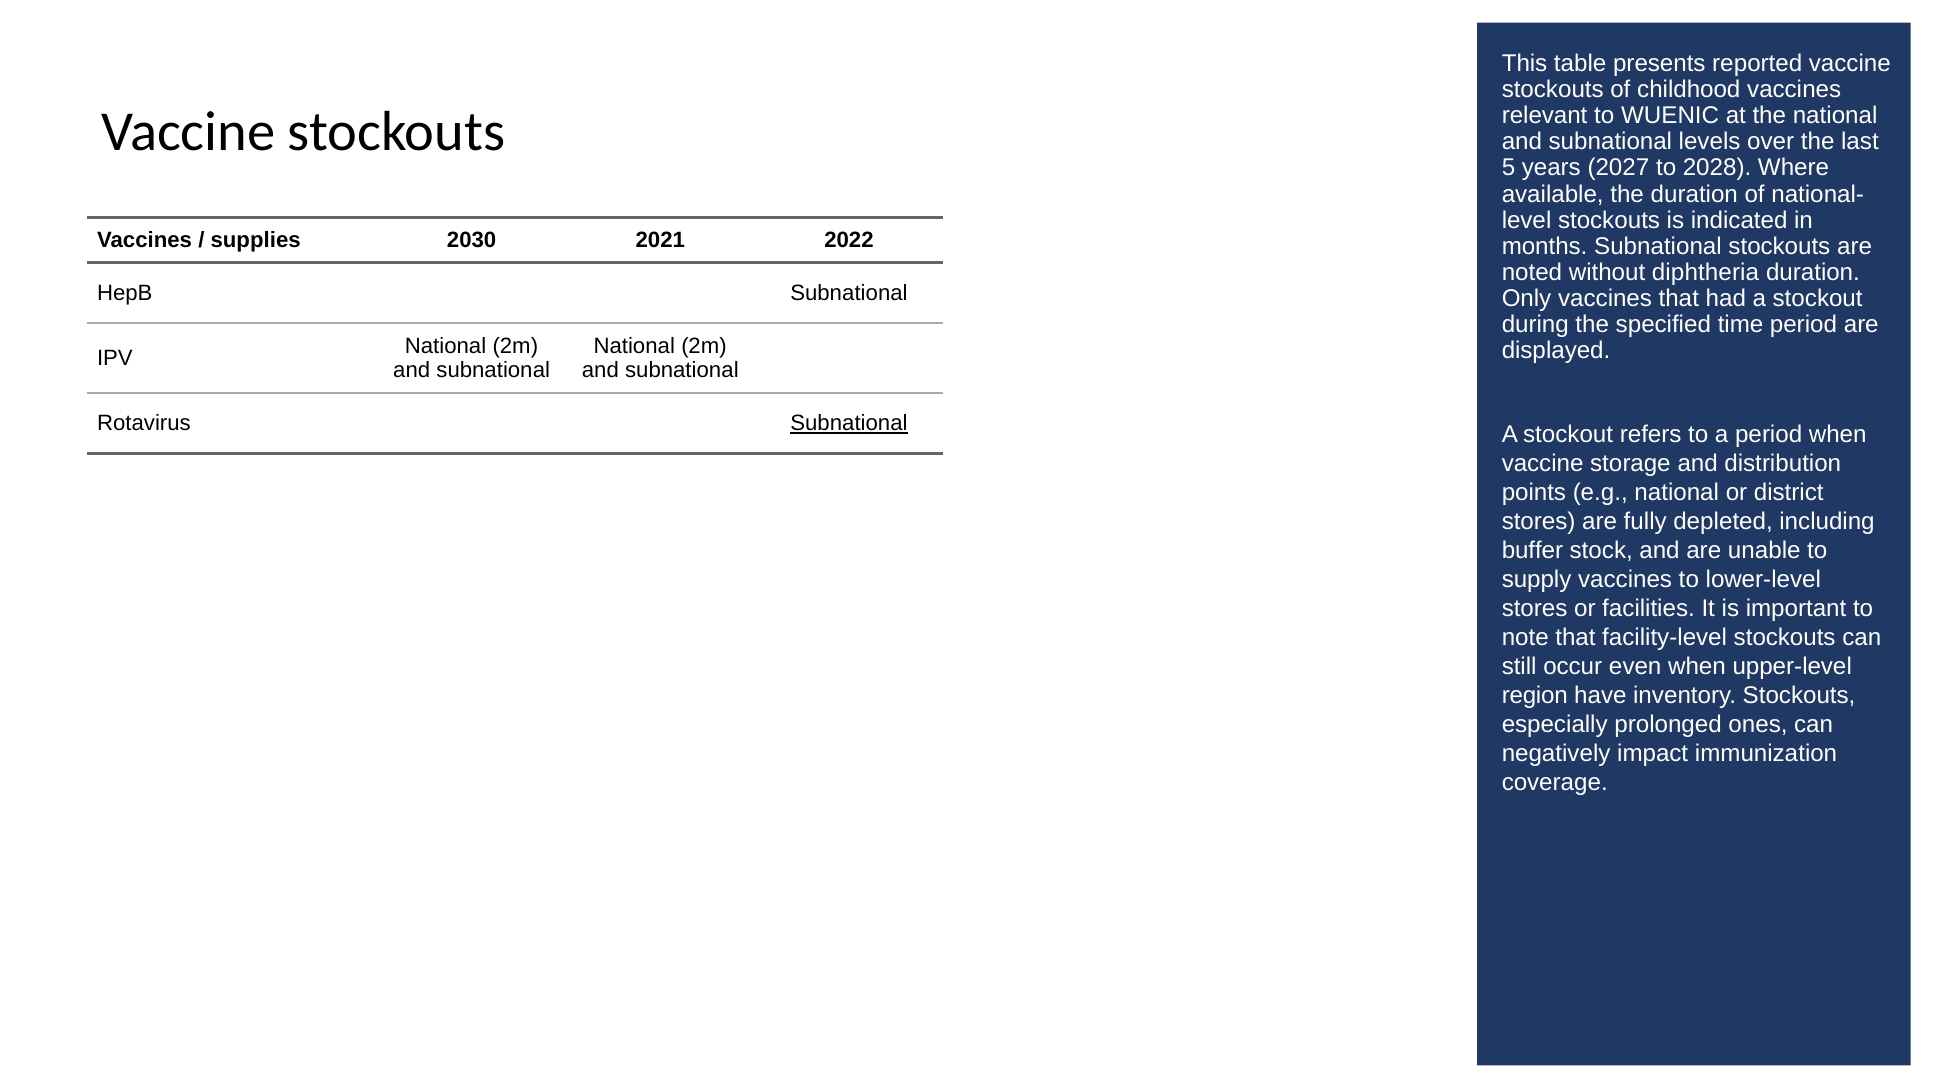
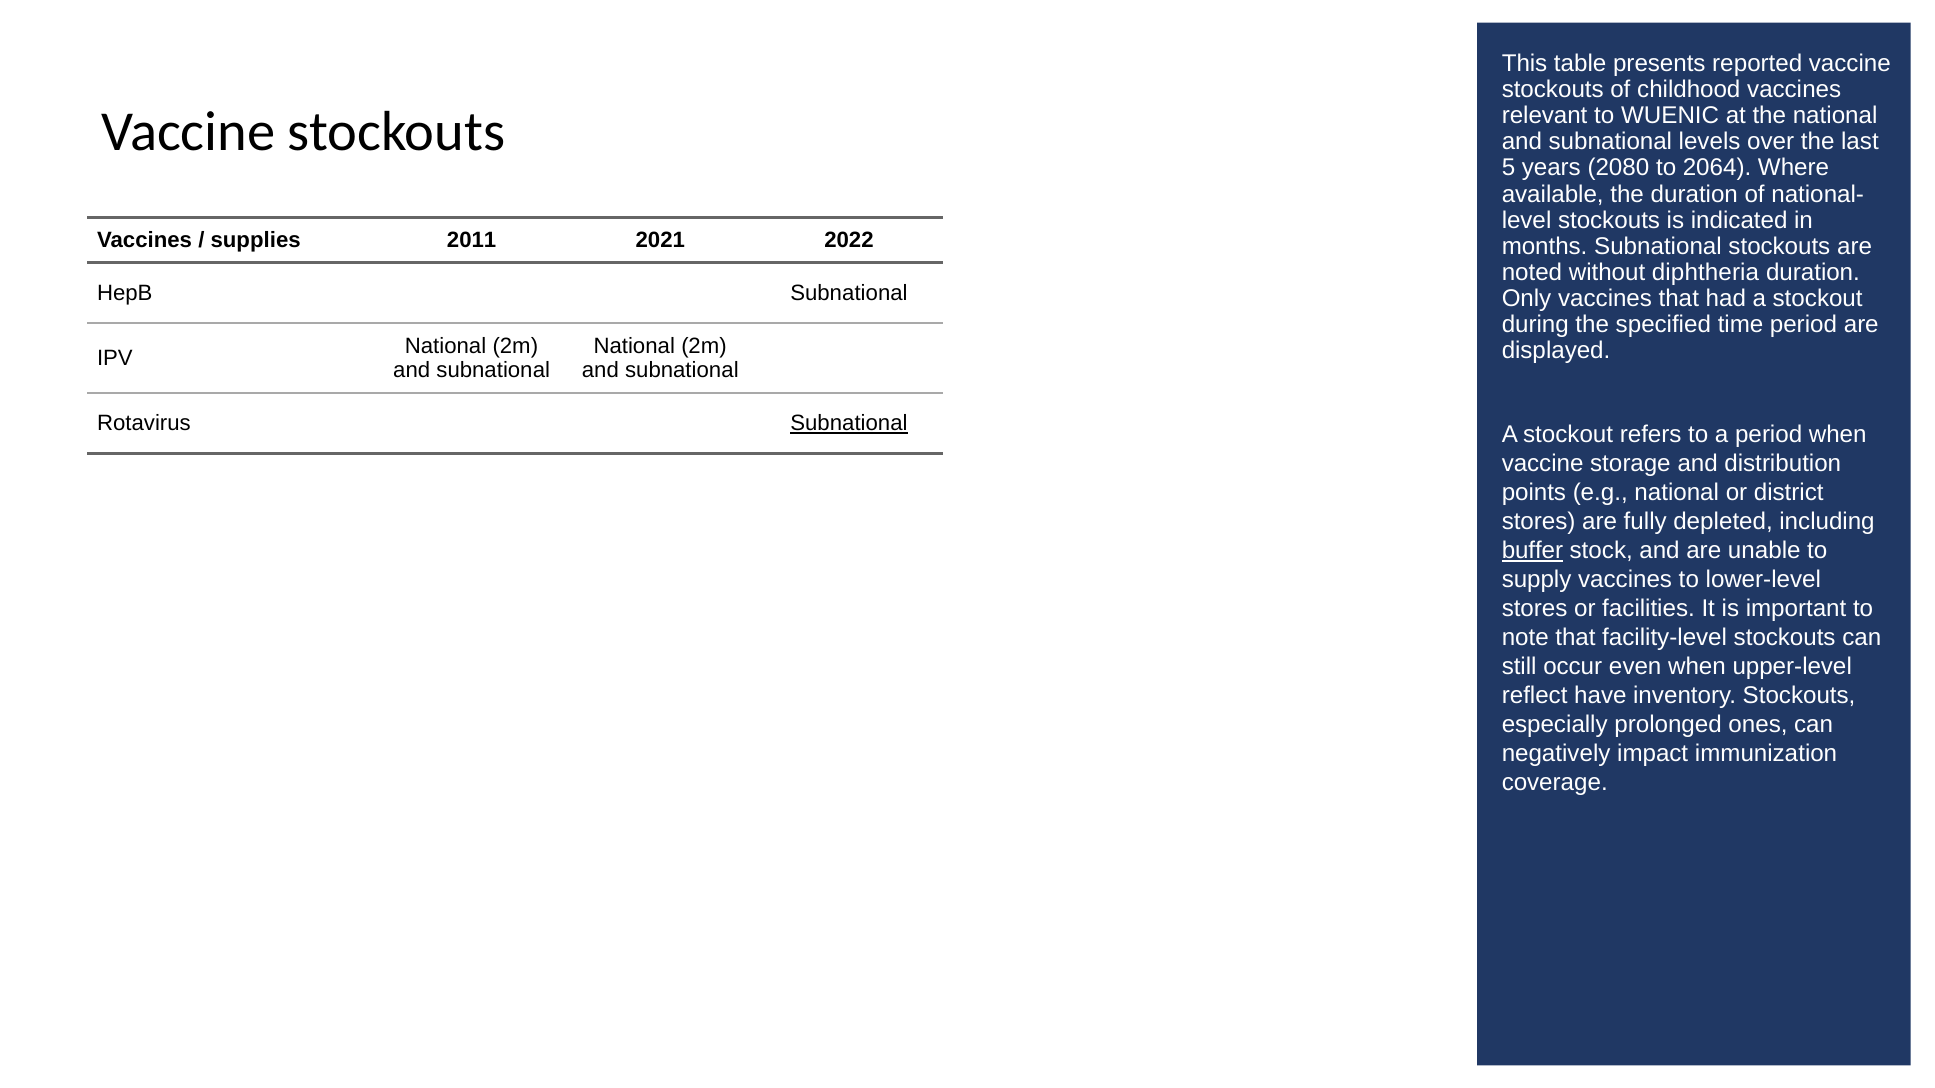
2027: 2027 -> 2080 (1618, 168)
2028: 2028 -> 2064 (1717, 168)
2030: 2030 -> 2011 (472, 240)
buffer underline: none -> present (1532, 551)
region: region -> reflect (1535, 696)
